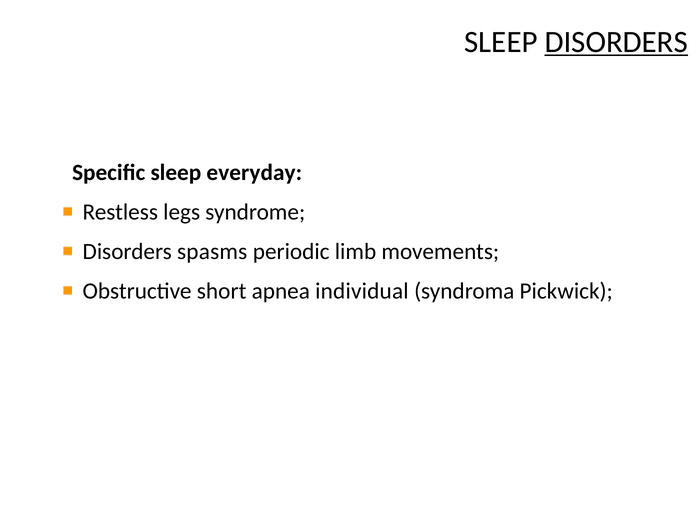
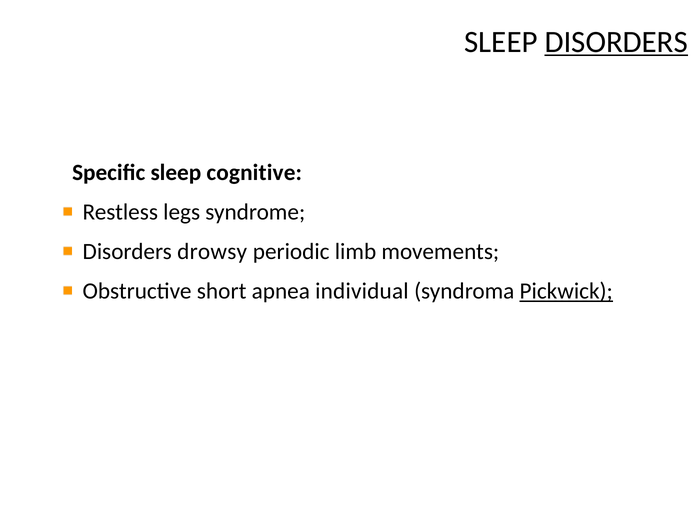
everyday: everyday -> cognitive (254, 172)
spasms: spasms -> drowsy (212, 251)
Pickwick underline: none -> present (566, 291)
